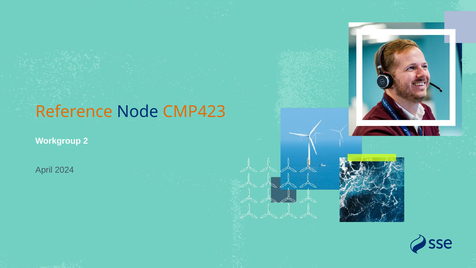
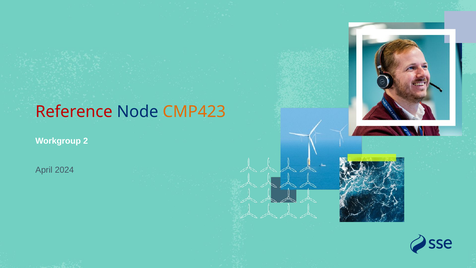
Reference colour: orange -> red (74, 112)
